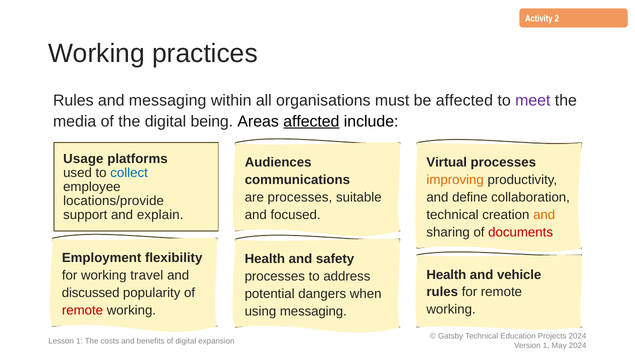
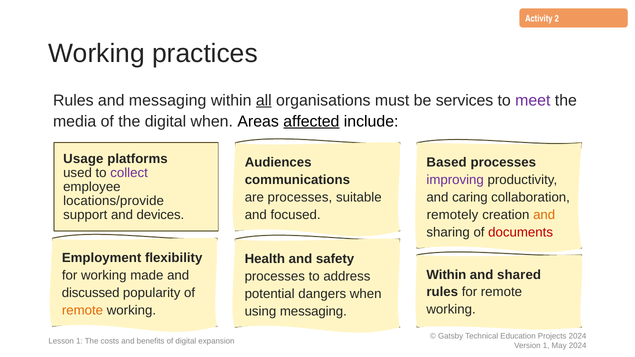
all underline: none -> present (264, 100)
be affected: affected -> services (464, 100)
digital being: being -> when (212, 121)
Virtual: Virtual -> Based (447, 163)
collect colour: blue -> purple (129, 173)
improving colour: orange -> purple (455, 180)
define: define -> caring (470, 198)
technical: technical -> remotely (452, 215)
explain: explain -> devices (160, 215)
Health: Health -> Within (446, 275)
vehicle: vehicle -> shared (519, 275)
travel: travel -> made (147, 276)
remote colour: red -> orange (82, 311)
